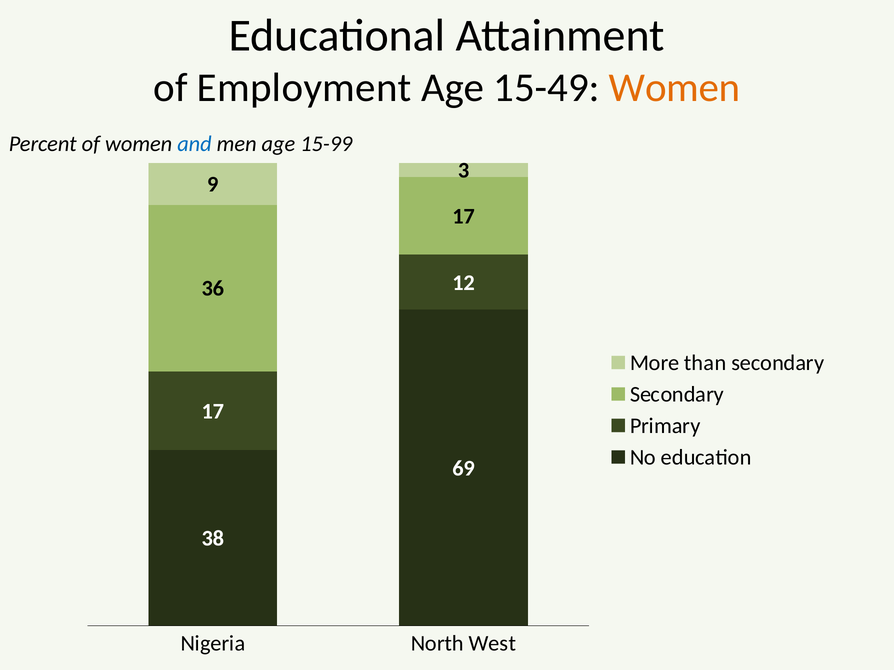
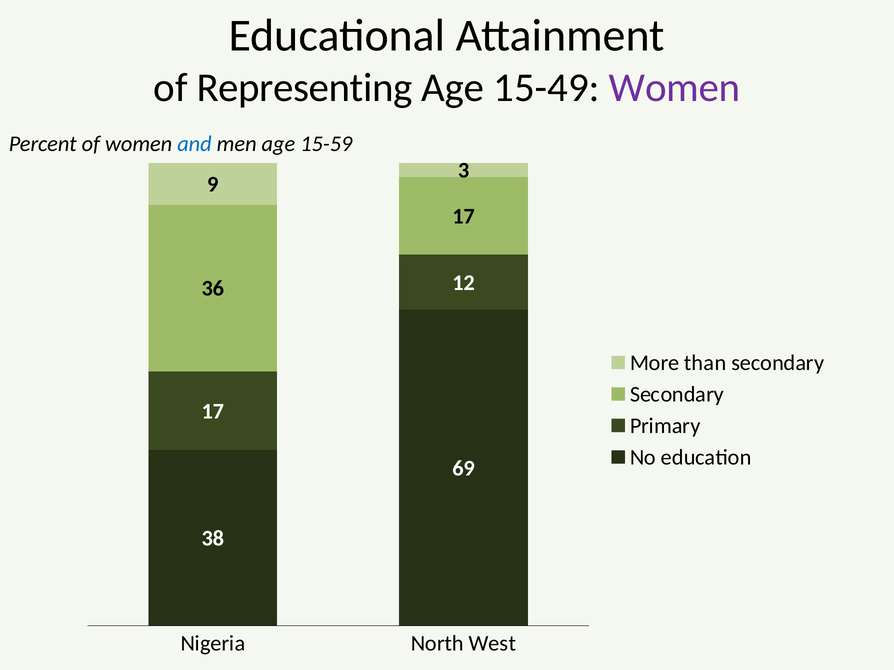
Employment: Employment -> Representing (305, 88)
Women colour: orange -> purple (675, 88)
15-99: 15-99 -> 15-59 (326, 144)
